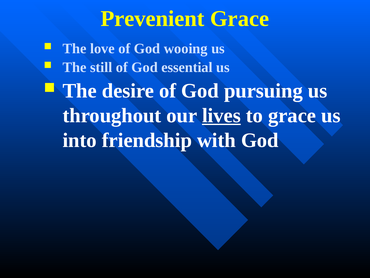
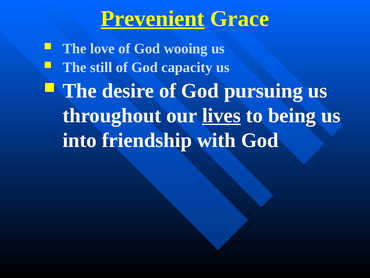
Prevenient underline: none -> present (153, 19)
essential: essential -> capacity (187, 67)
to grace: grace -> being (292, 115)
